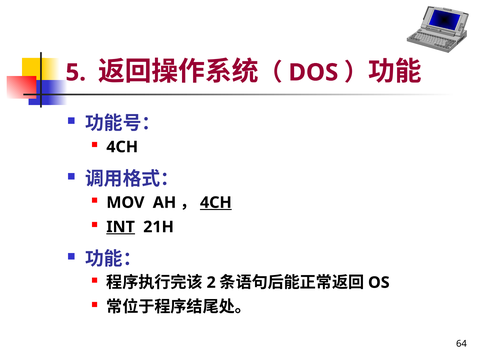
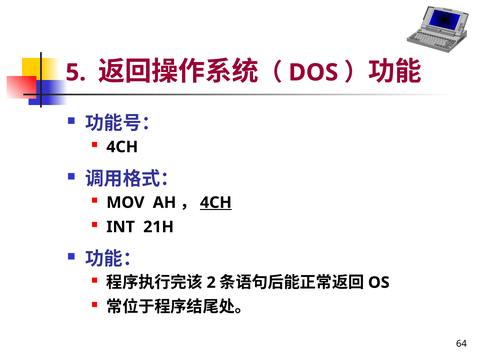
INT underline: present -> none (121, 227)
